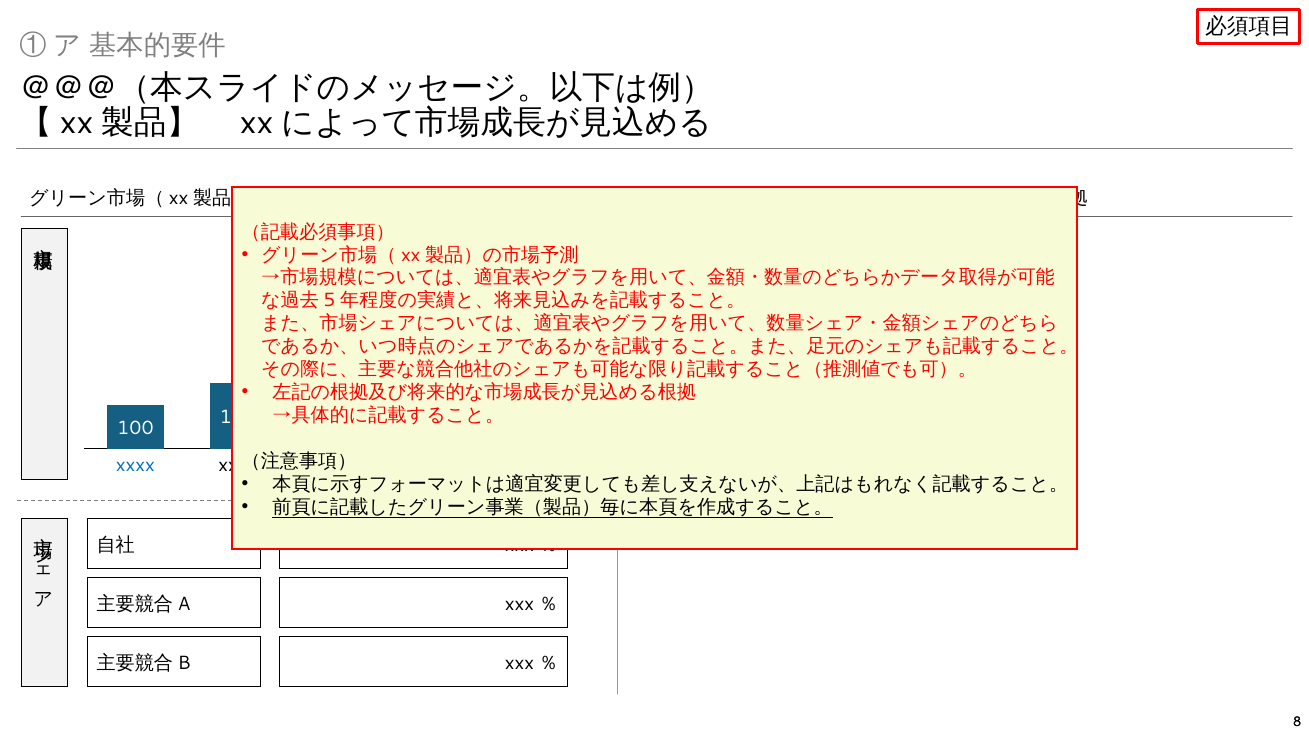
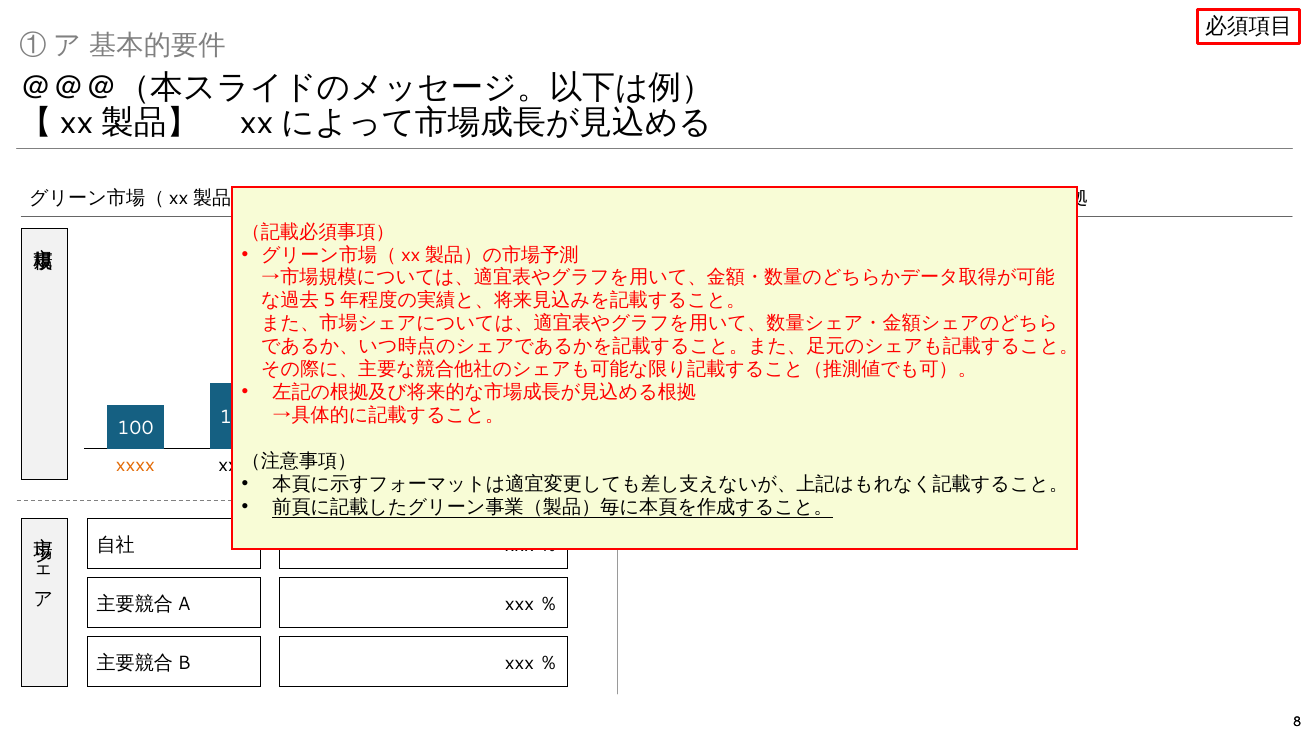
xxxx colour: blue -> orange (135, 466)
